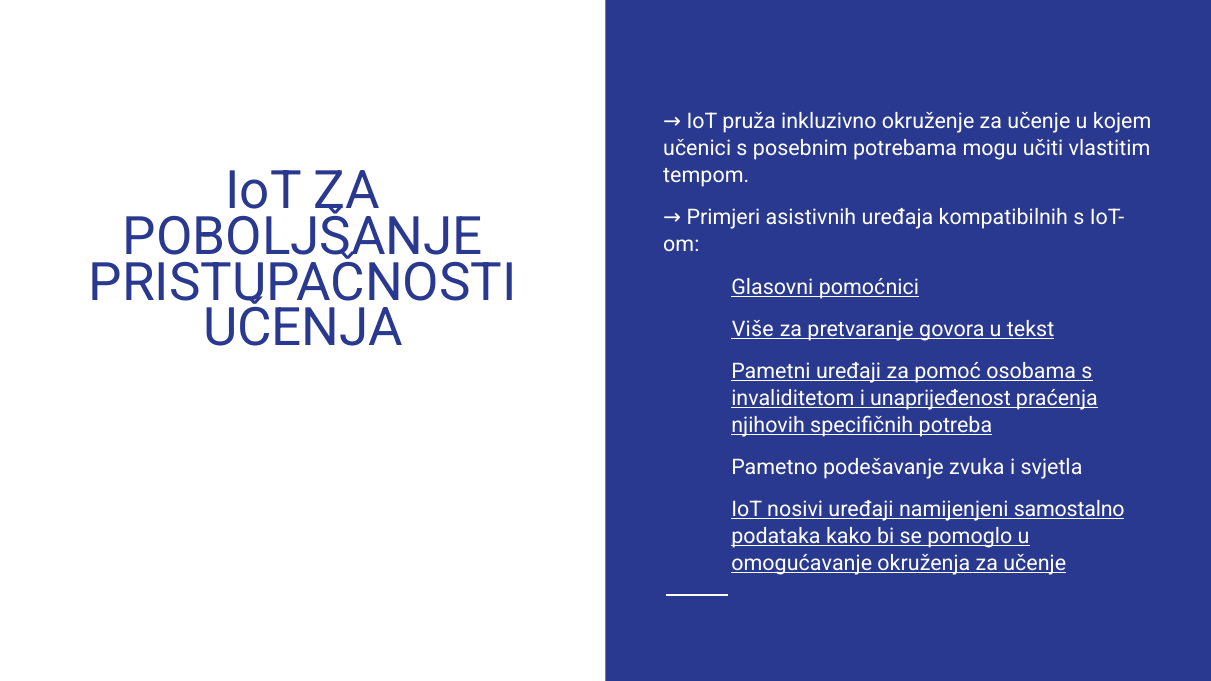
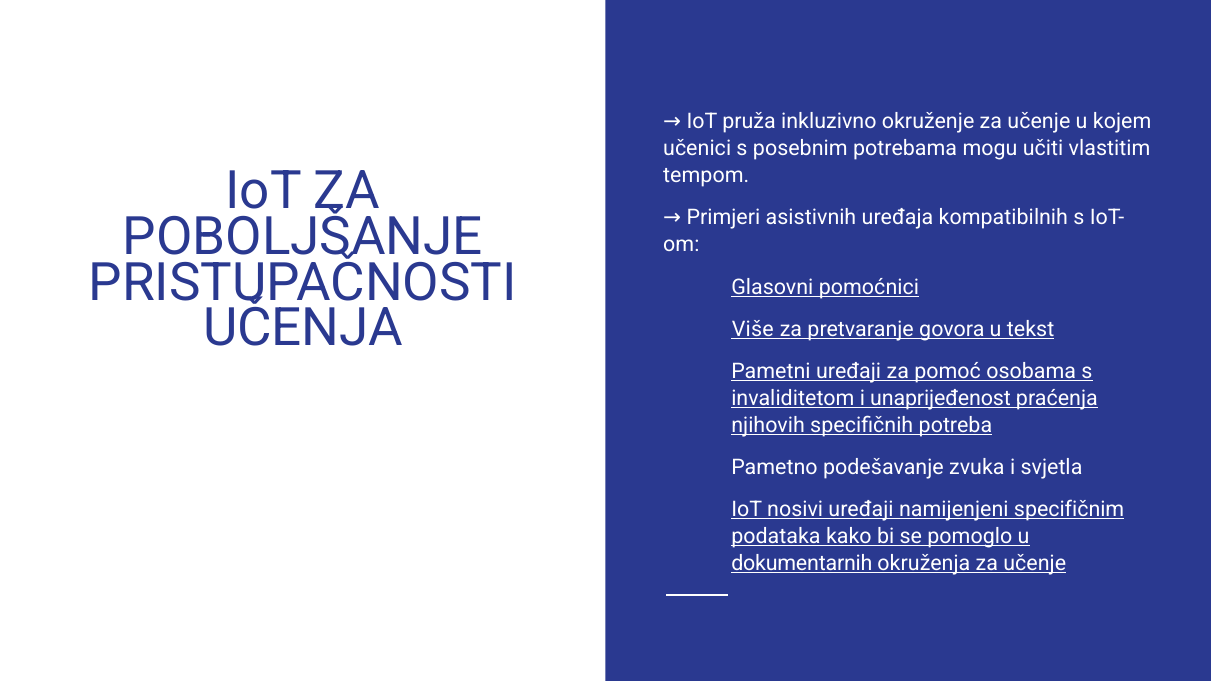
samostalno: samostalno -> specifičnim (1069, 510)
omogućavanje: omogućavanje -> dokumentarnih (802, 564)
